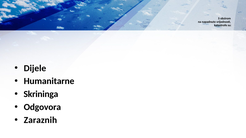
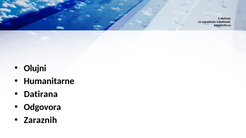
Dijele: Dijele -> Olujni (35, 68)
Skrininga: Skrininga -> Datirana (41, 94)
